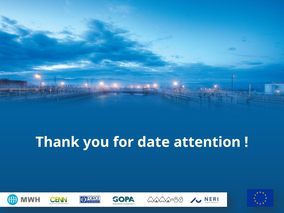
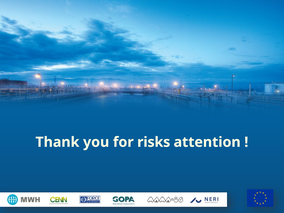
date: date -> risks (154, 142)
